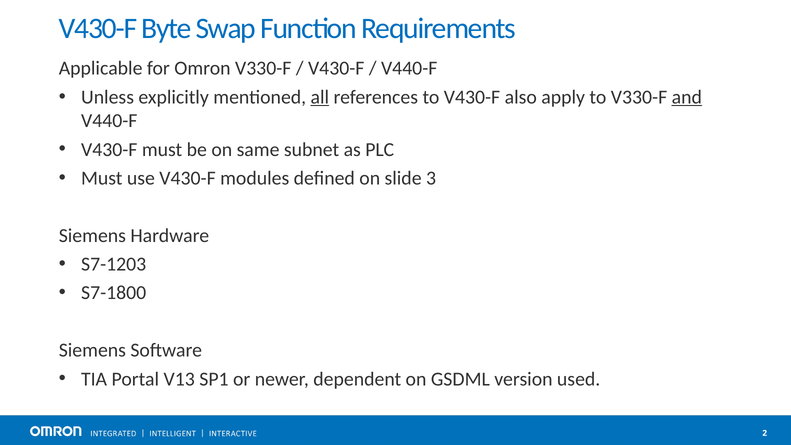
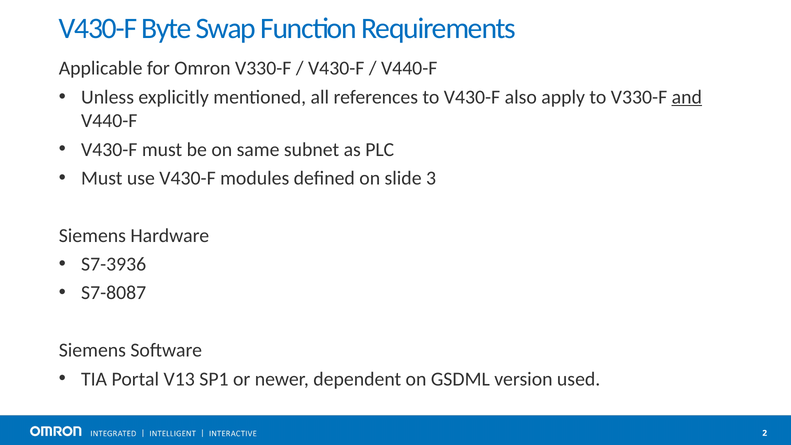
all underline: present -> none (320, 97)
S7-1203: S7-1203 -> S7-3936 (114, 264)
S7-1800: S7-1800 -> S7-8087 (114, 293)
